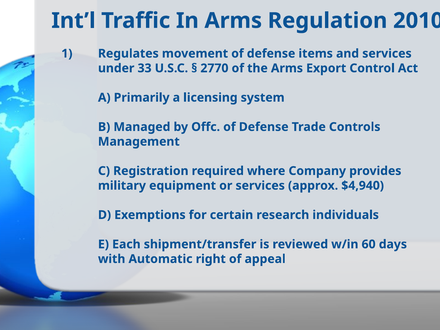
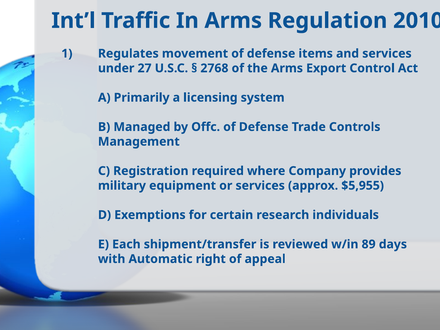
33: 33 -> 27 (145, 68)
2770: 2770 -> 2768 (214, 68)
$4,940: $4,940 -> $5,955 (363, 186)
60: 60 -> 89 (369, 244)
